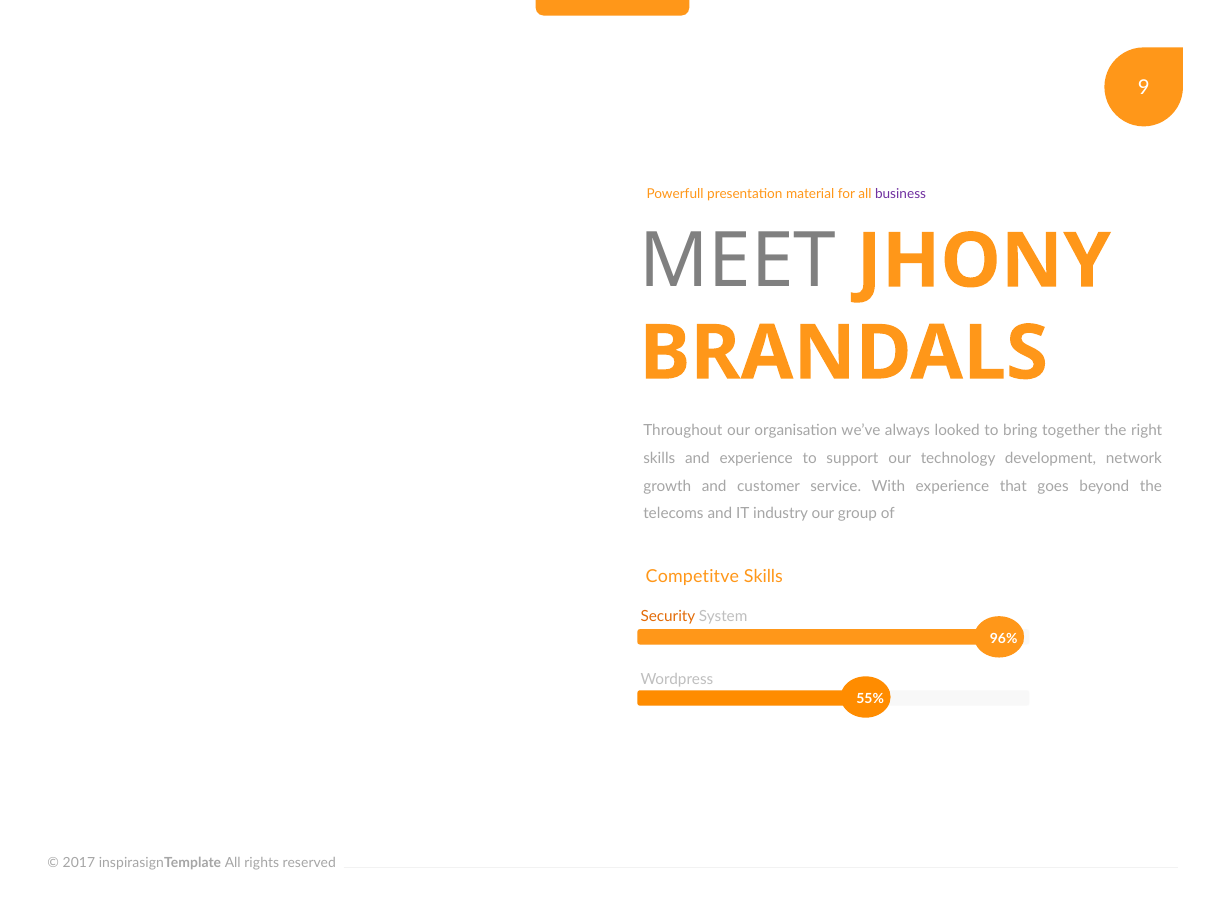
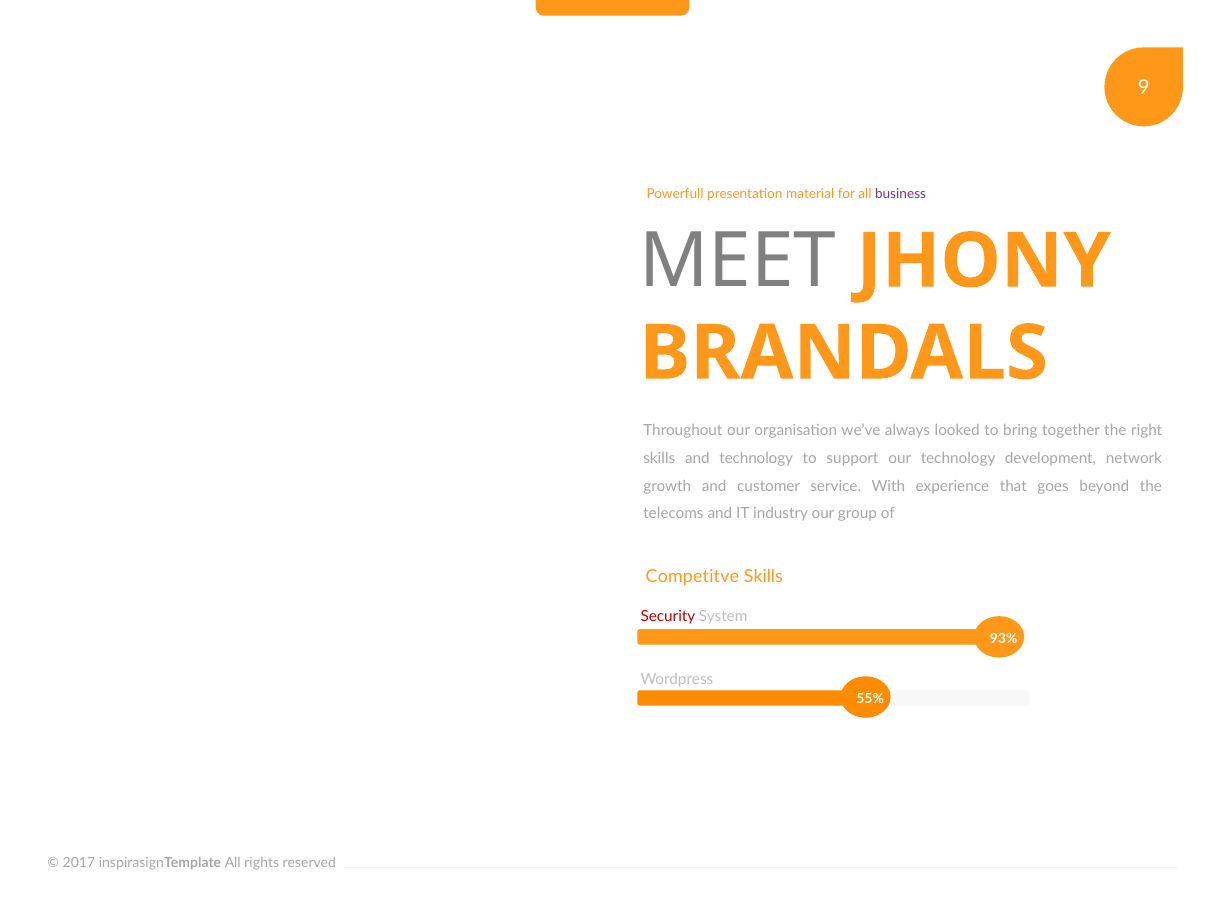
and experience: experience -> technology (756, 458)
Security colour: orange -> red (668, 616)
96%: 96% -> 93% (1004, 639)
